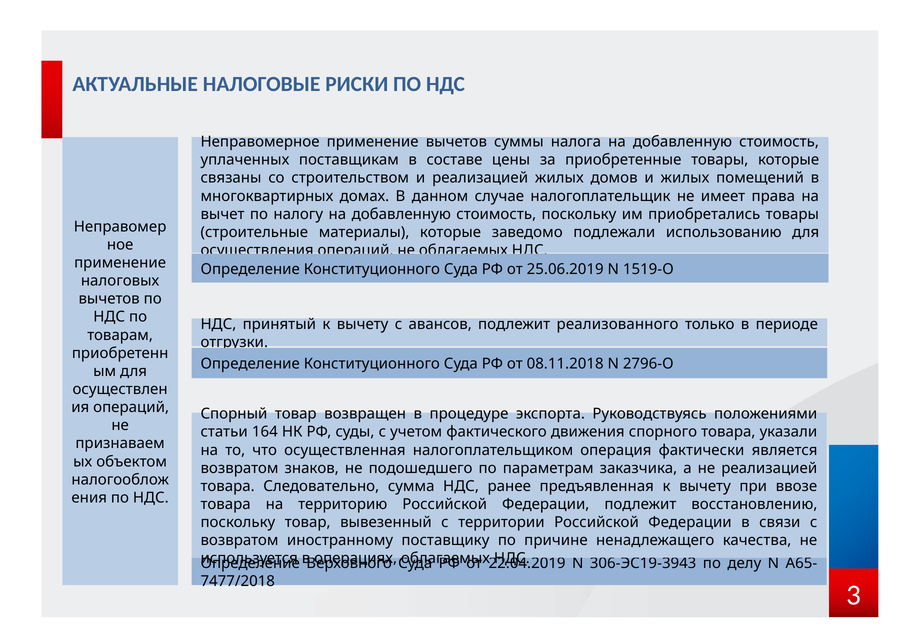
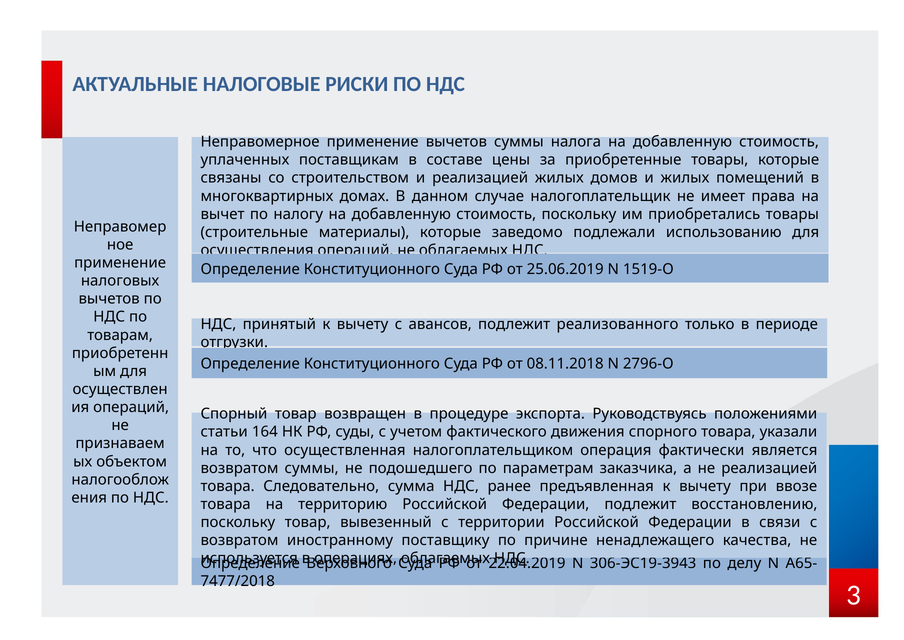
возвратом знаков: знаков -> суммы (312, 468)
